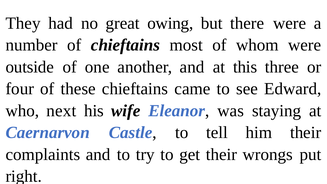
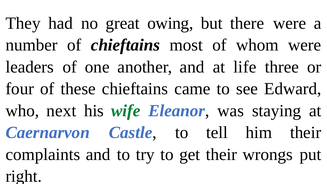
outside: outside -> leaders (30, 67)
this: this -> life (245, 67)
wife colour: black -> green (126, 111)
